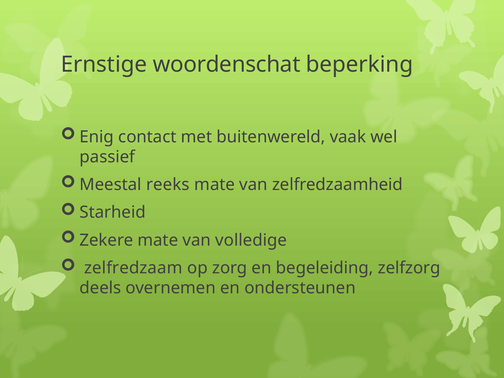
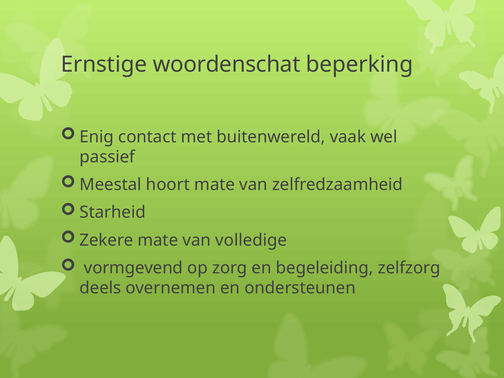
reeks: reeks -> hoort (168, 185)
zelfredzaam: zelfredzaam -> vormgevend (133, 268)
